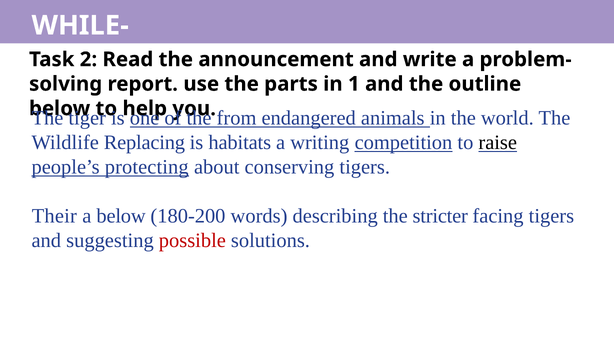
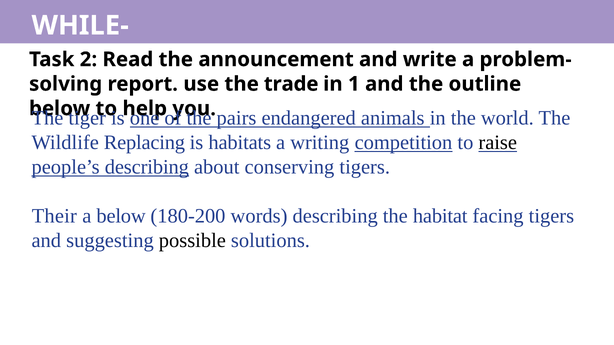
parts: parts -> trade (291, 84)
from: from -> pairs (237, 118)
people’s protecting: protecting -> describing (147, 167)
stricter: stricter -> habitat (440, 216)
possible colour: red -> black (192, 241)
